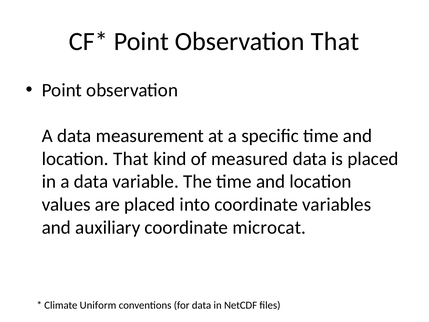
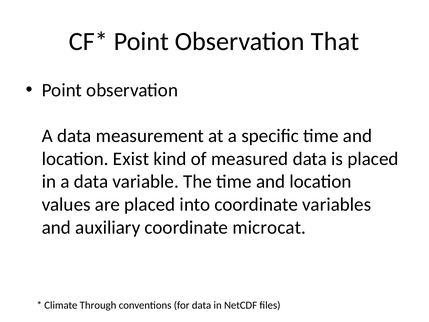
location That: That -> Exist (131, 159)
Uniform: Uniform -> Through (98, 305)
